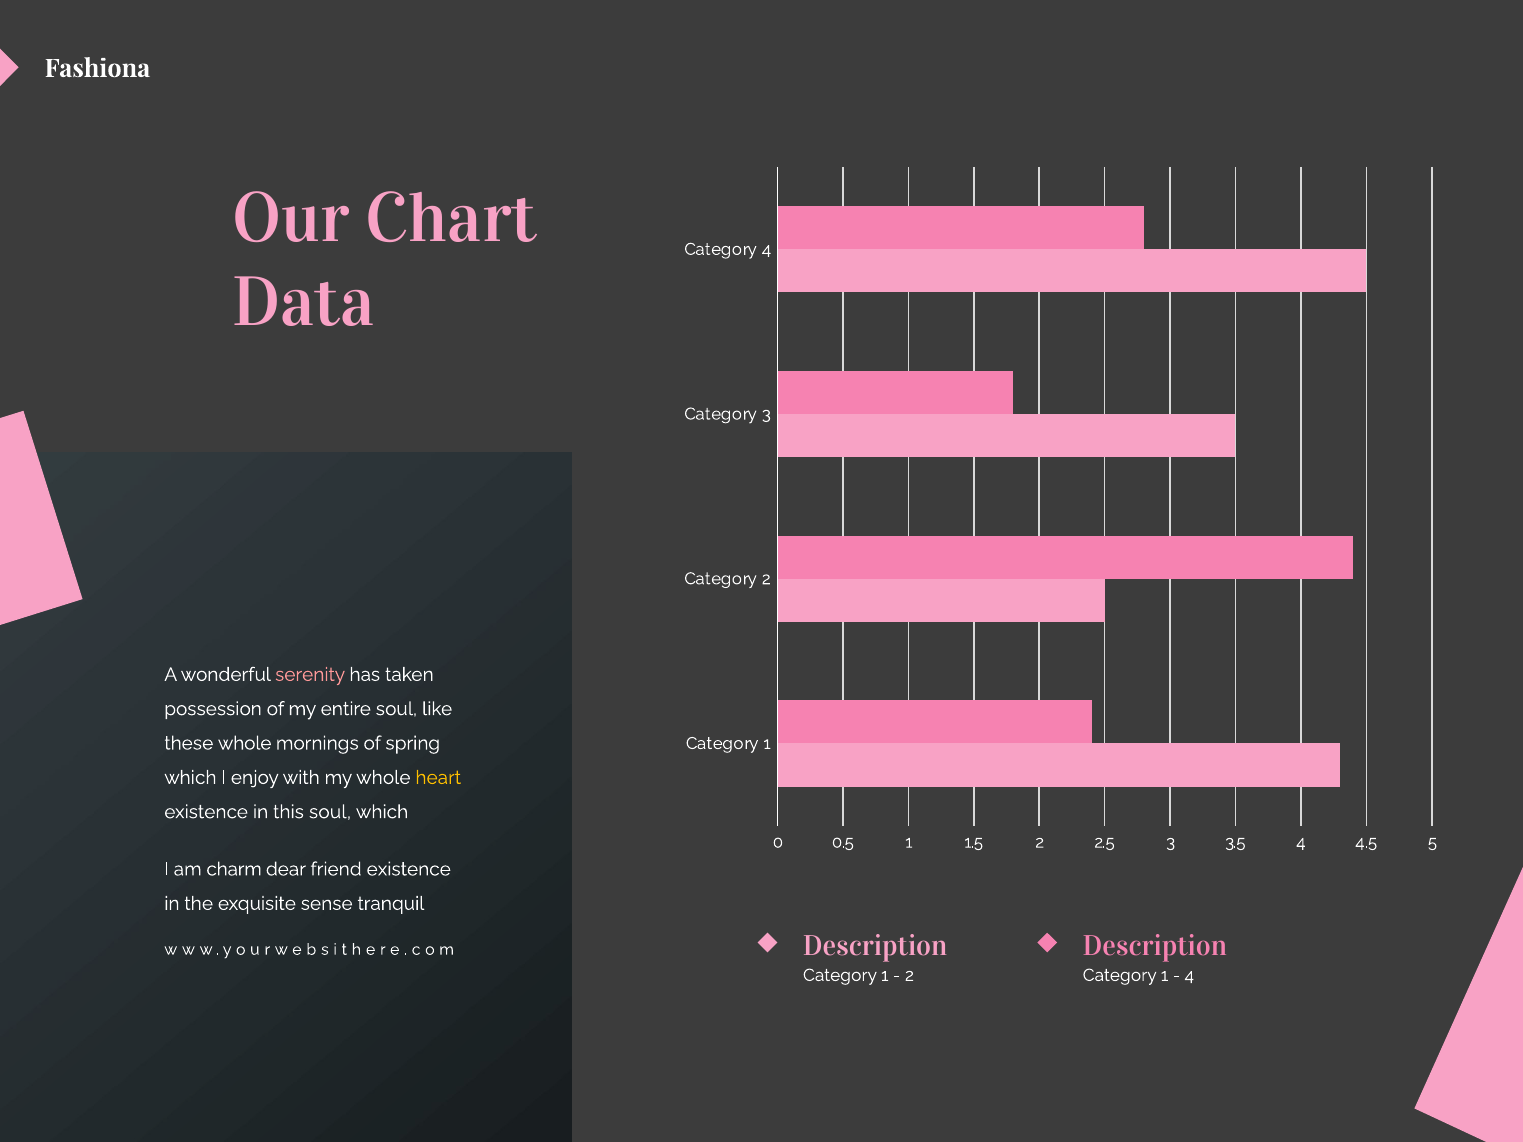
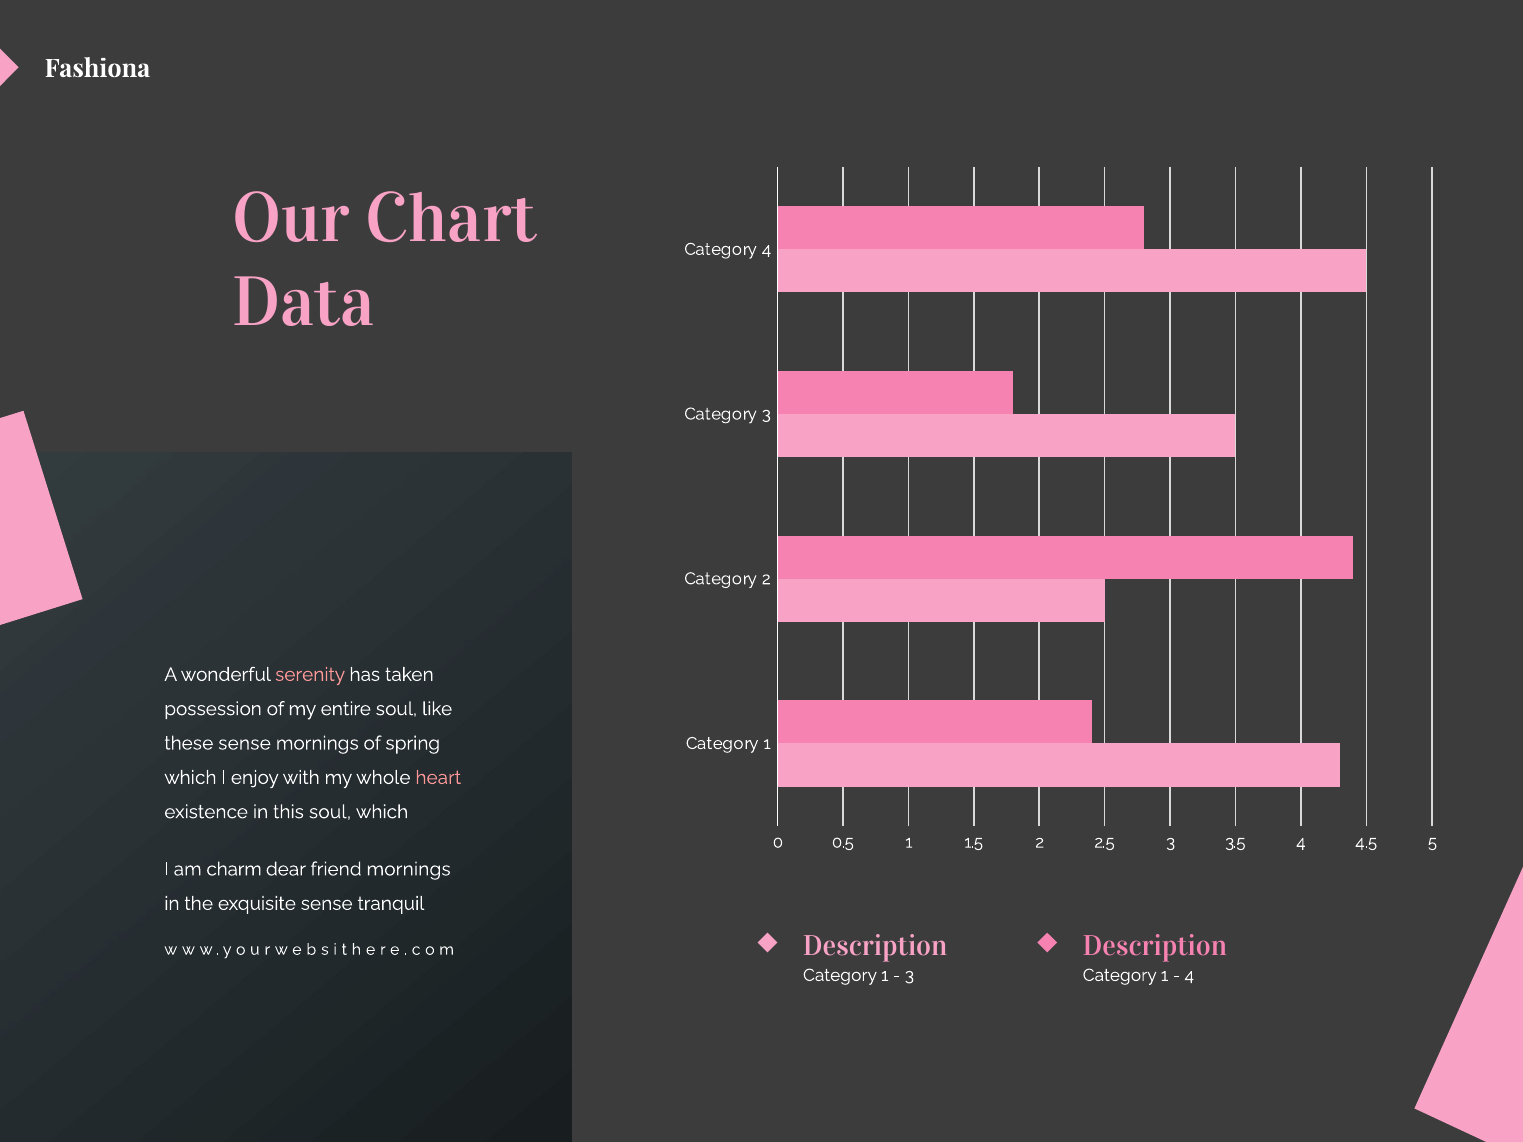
these whole: whole -> sense (245, 743)
heart colour: yellow -> pink (438, 778)
friend existence: existence -> mornings (409, 869)
2: 2 -> 3 (909, 975)
